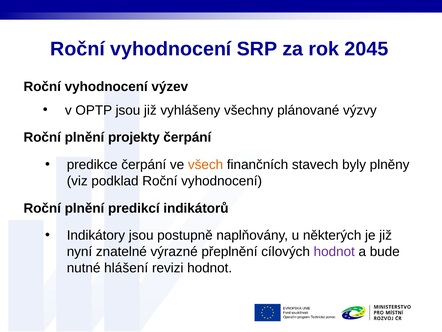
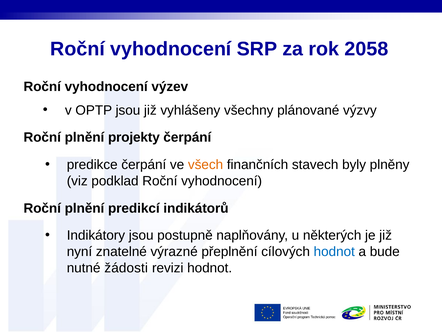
2045: 2045 -> 2058 (366, 49)
hodnot colour: purple -> blue (334, 251)
hlášení: hlášení -> žádosti (126, 268)
